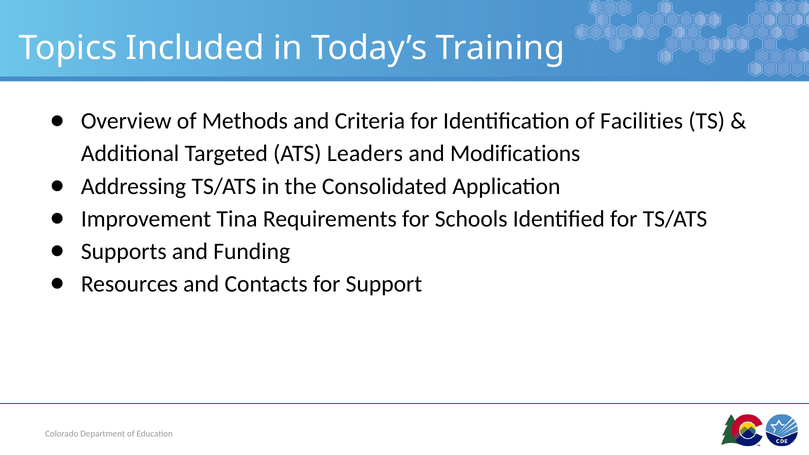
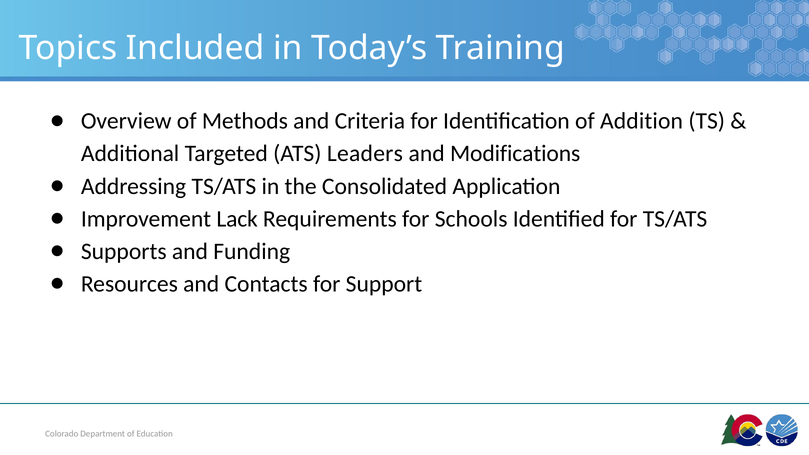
Facilities: Facilities -> Addition (642, 121)
Tina: Tina -> Lack (237, 219)
